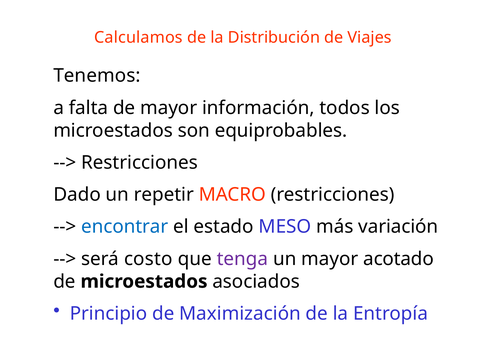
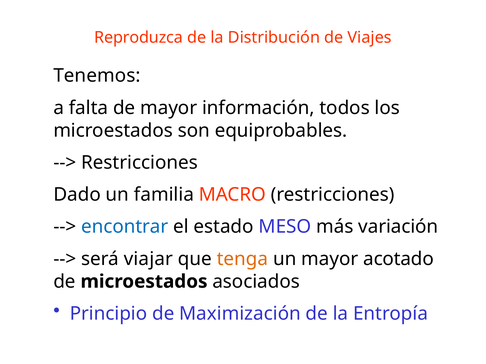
Calculamos: Calculamos -> Reproduzca (139, 38)
repetir: repetir -> familia (164, 195)
costo: costo -> viajar (148, 259)
tenga colour: purple -> orange (243, 259)
